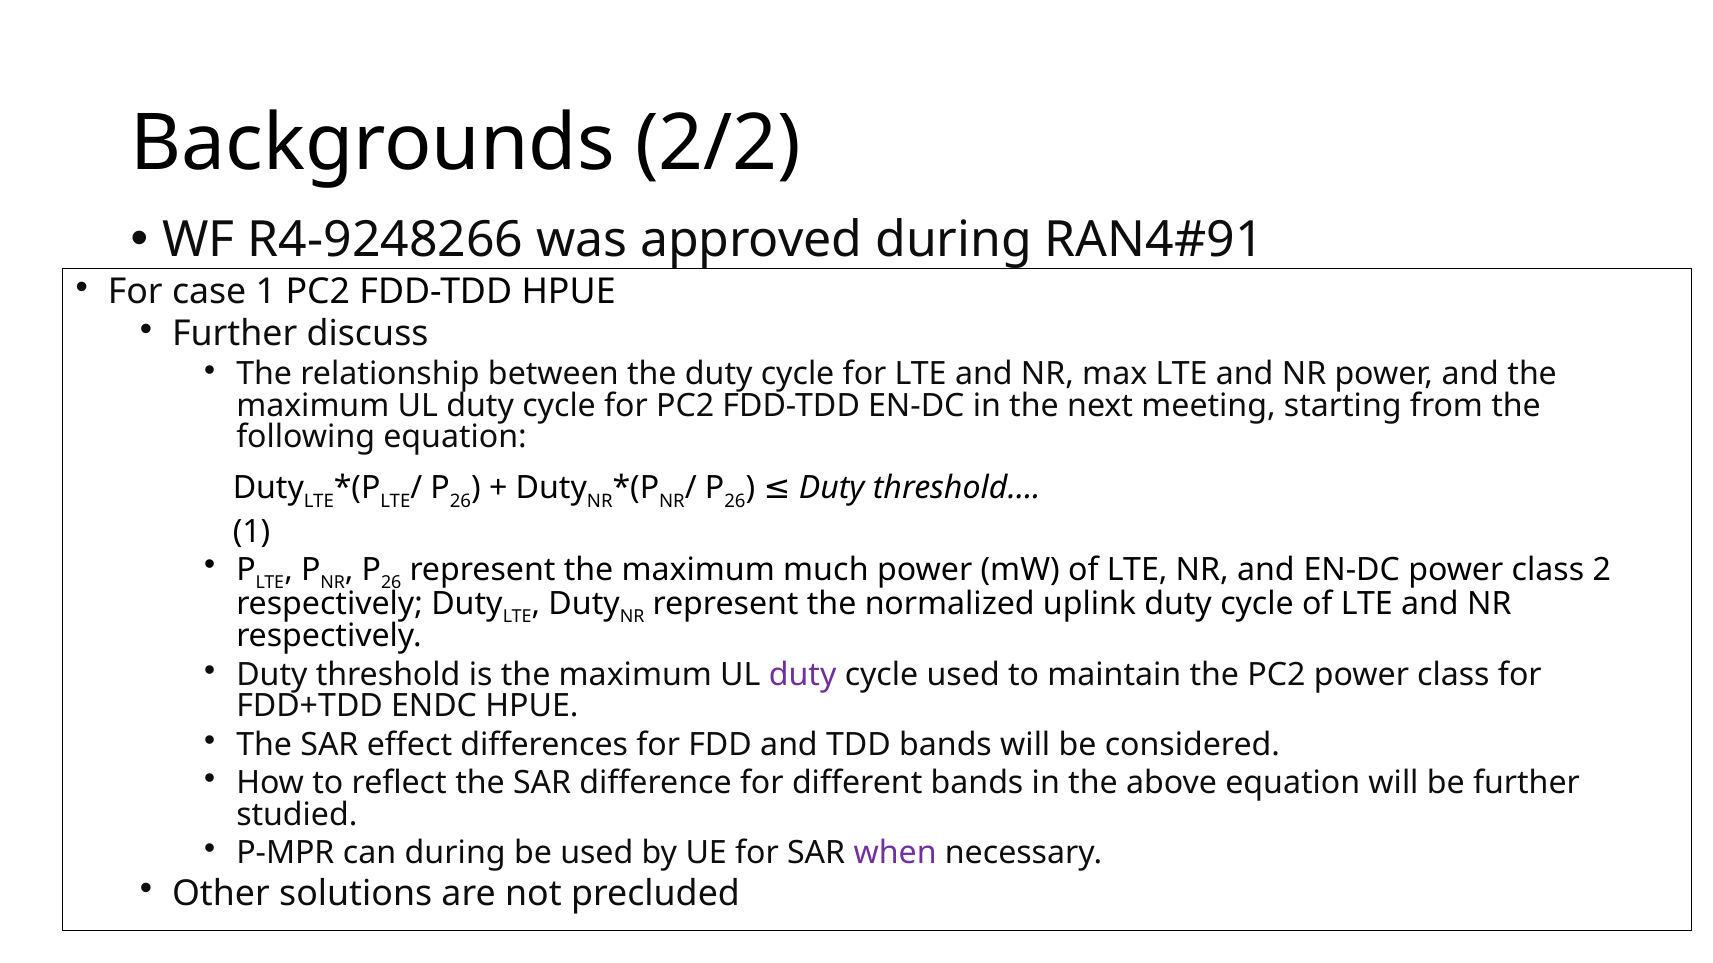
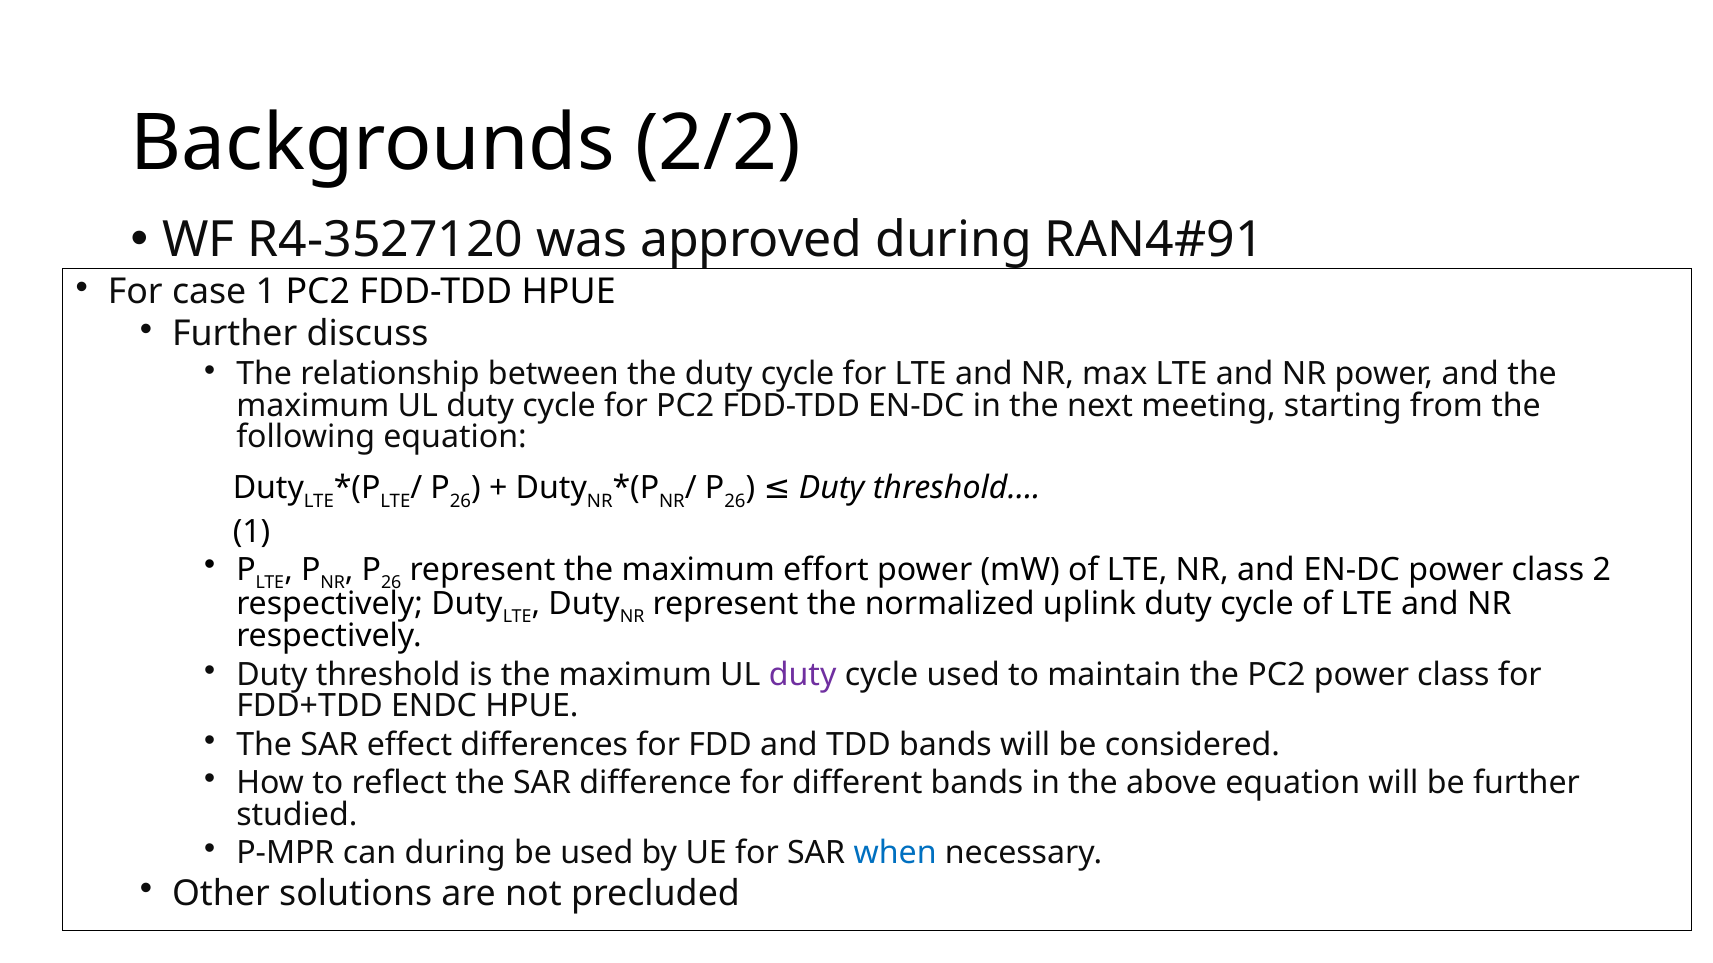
R4-9248266: R4-9248266 -> R4-3527120 (386, 240)
much: much -> effort (826, 571)
when colour: purple -> blue (895, 854)
